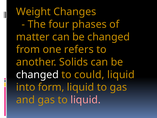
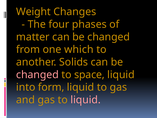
refers: refers -> which (79, 49)
changed colour: white -> pink (37, 75)
could: could -> space (89, 75)
